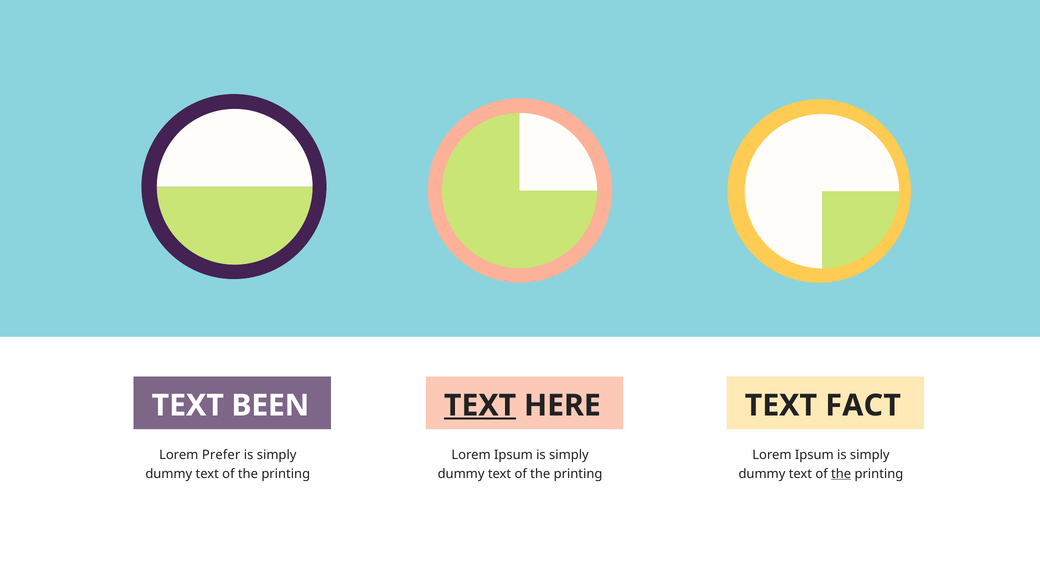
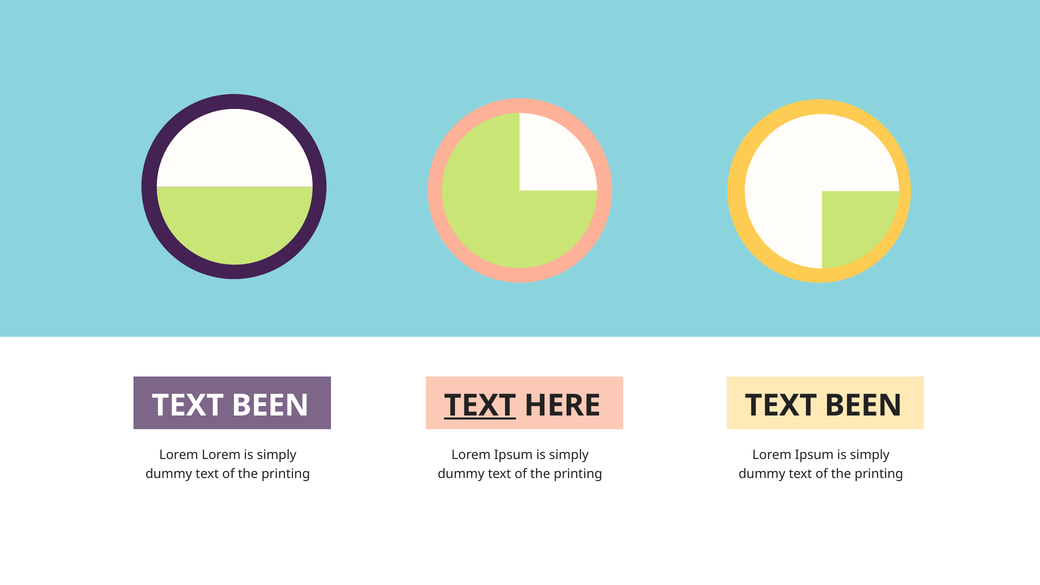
FACT: FACT -> BEEN (863, 405)
Lorem Prefer: Prefer -> Lorem (221, 455)
the underline: present -> none (841, 474)
